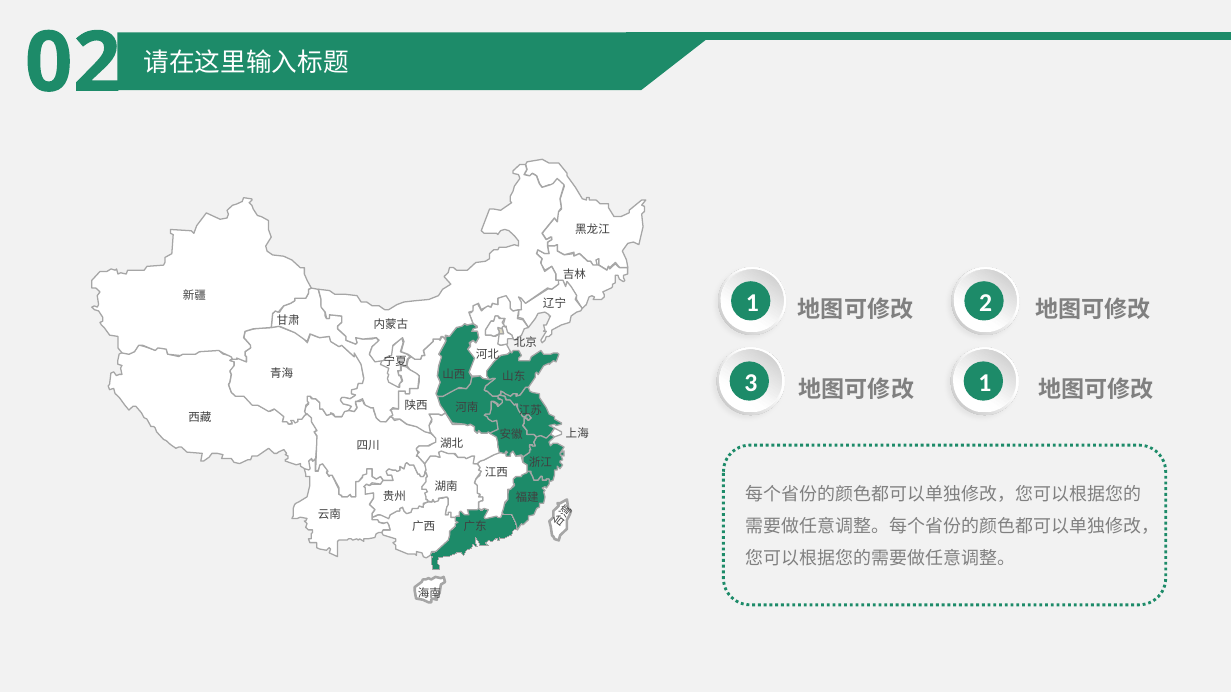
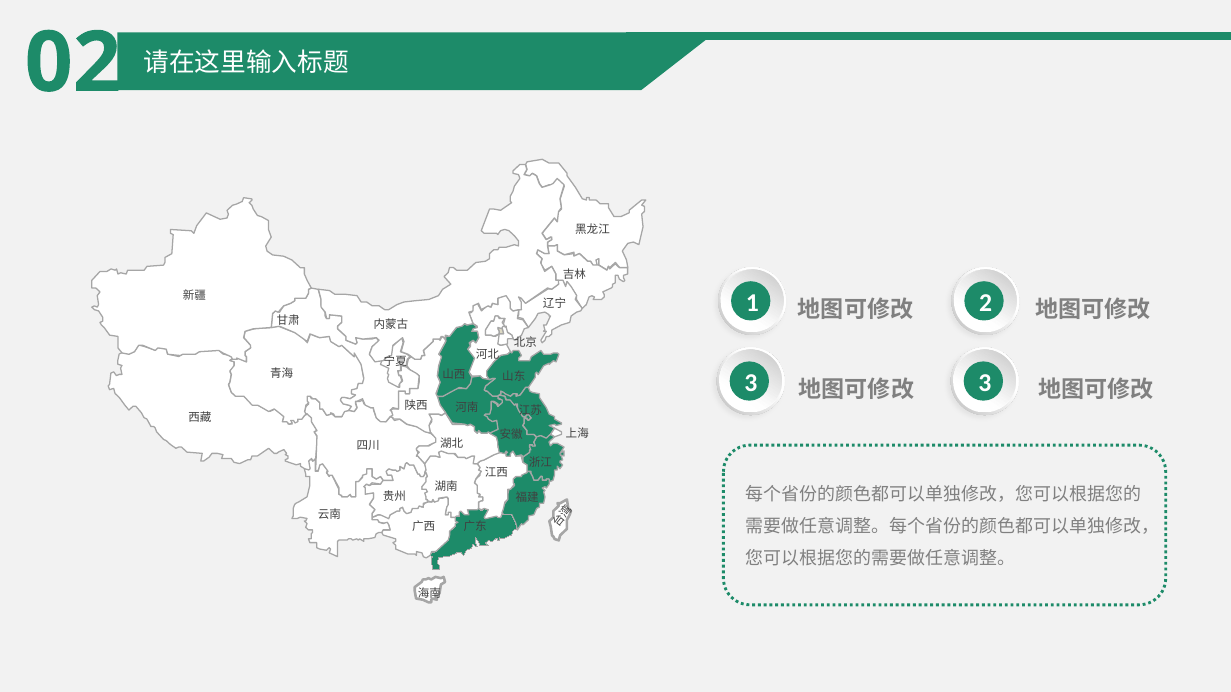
3 1: 1 -> 3 (985, 383)
